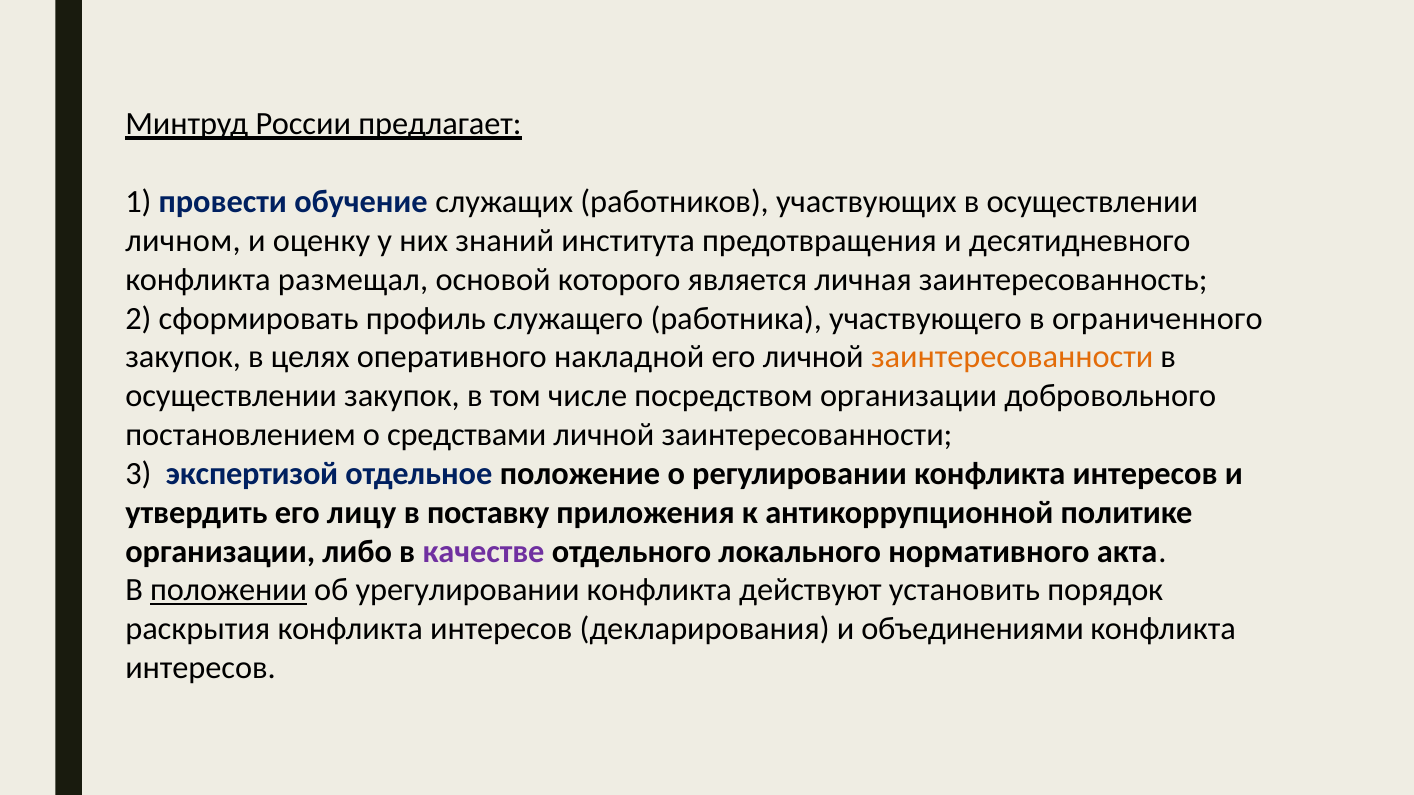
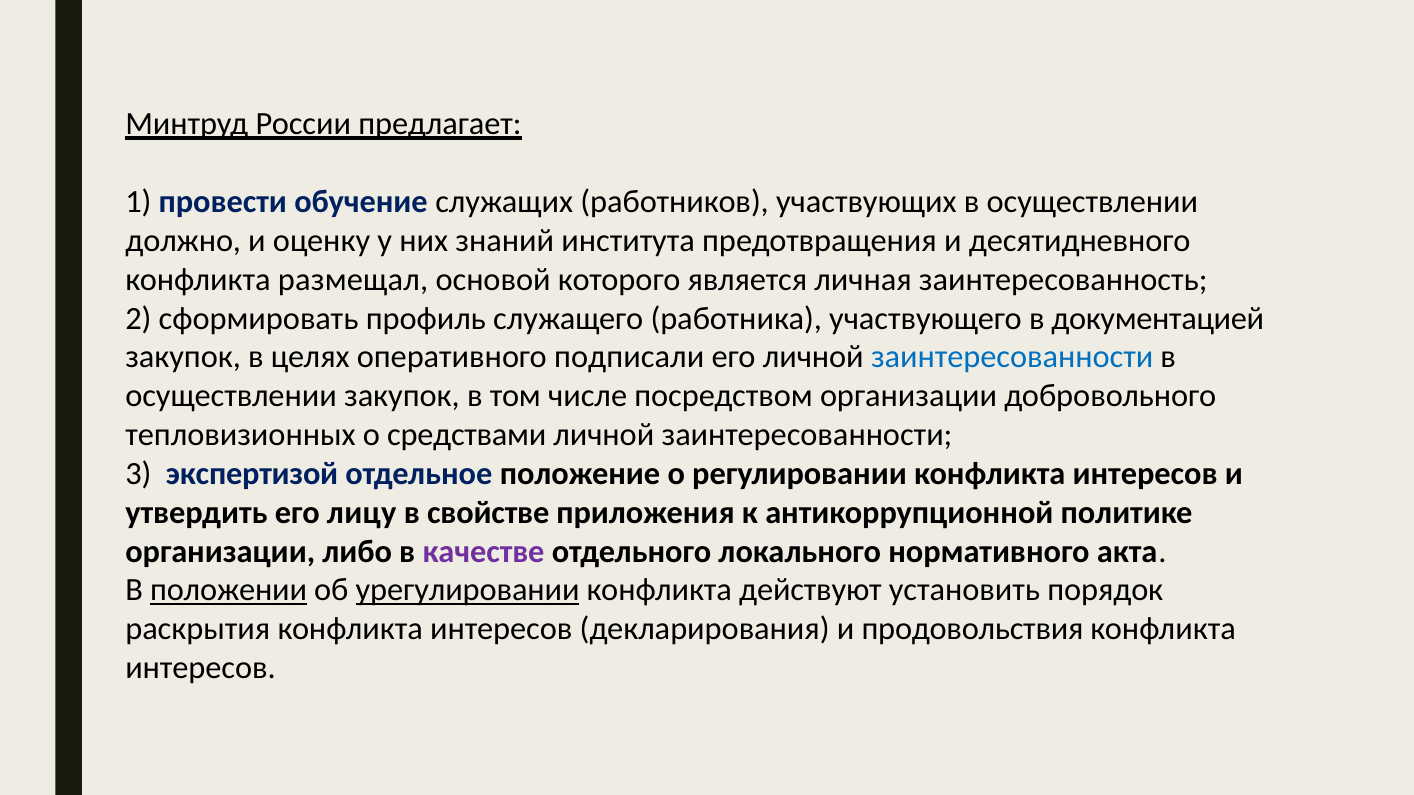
личном: личном -> должно (183, 241)
ограниченного: ограниченного -> документацией (1158, 318)
накладной: накладной -> подписали (629, 357)
заинтересованности colour: orange -> blue (1012, 357)
постановлением: постановлением -> тепловизионных (241, 435)
поставку: поставку -> свойстве (488, 513)
урегулировании underline: none -> present (468, 591)
объединениями: объединениями -> продовольствия (973, 629)
